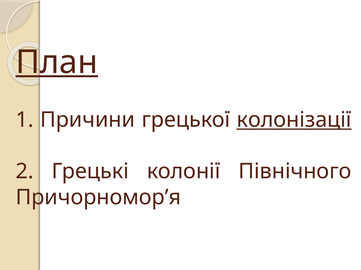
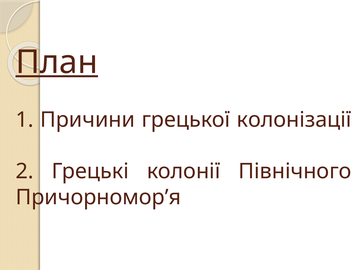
колонізації underline: present -> none (294, 120)
